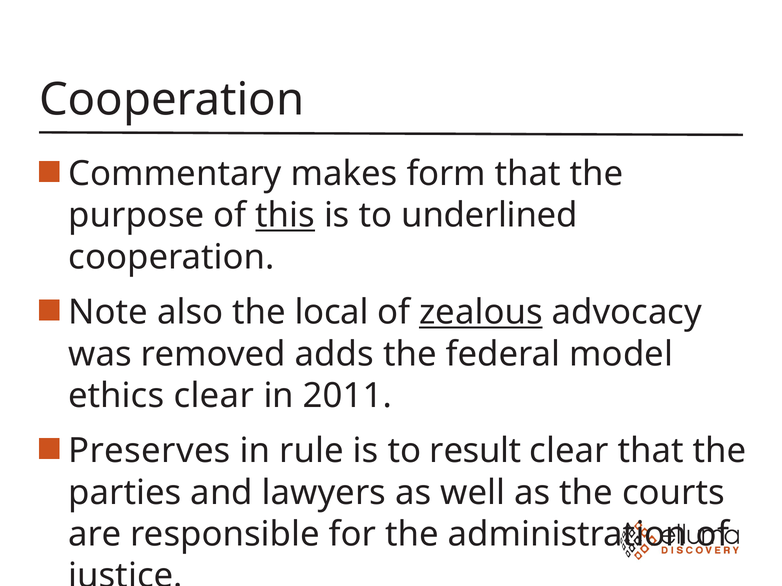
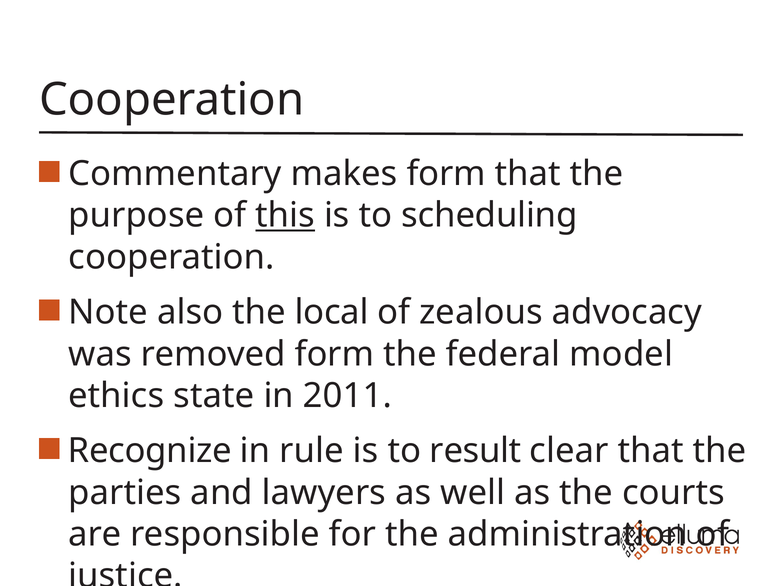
underlined: underlined -> scheduling (489, 216)
zealous underline: present -> none (481, 313)
removed adds: adds -> form (334, 354)
ethics clear: clear -> state (214, 396)
Preserves: Preserves -> Recognize (150, 451)
